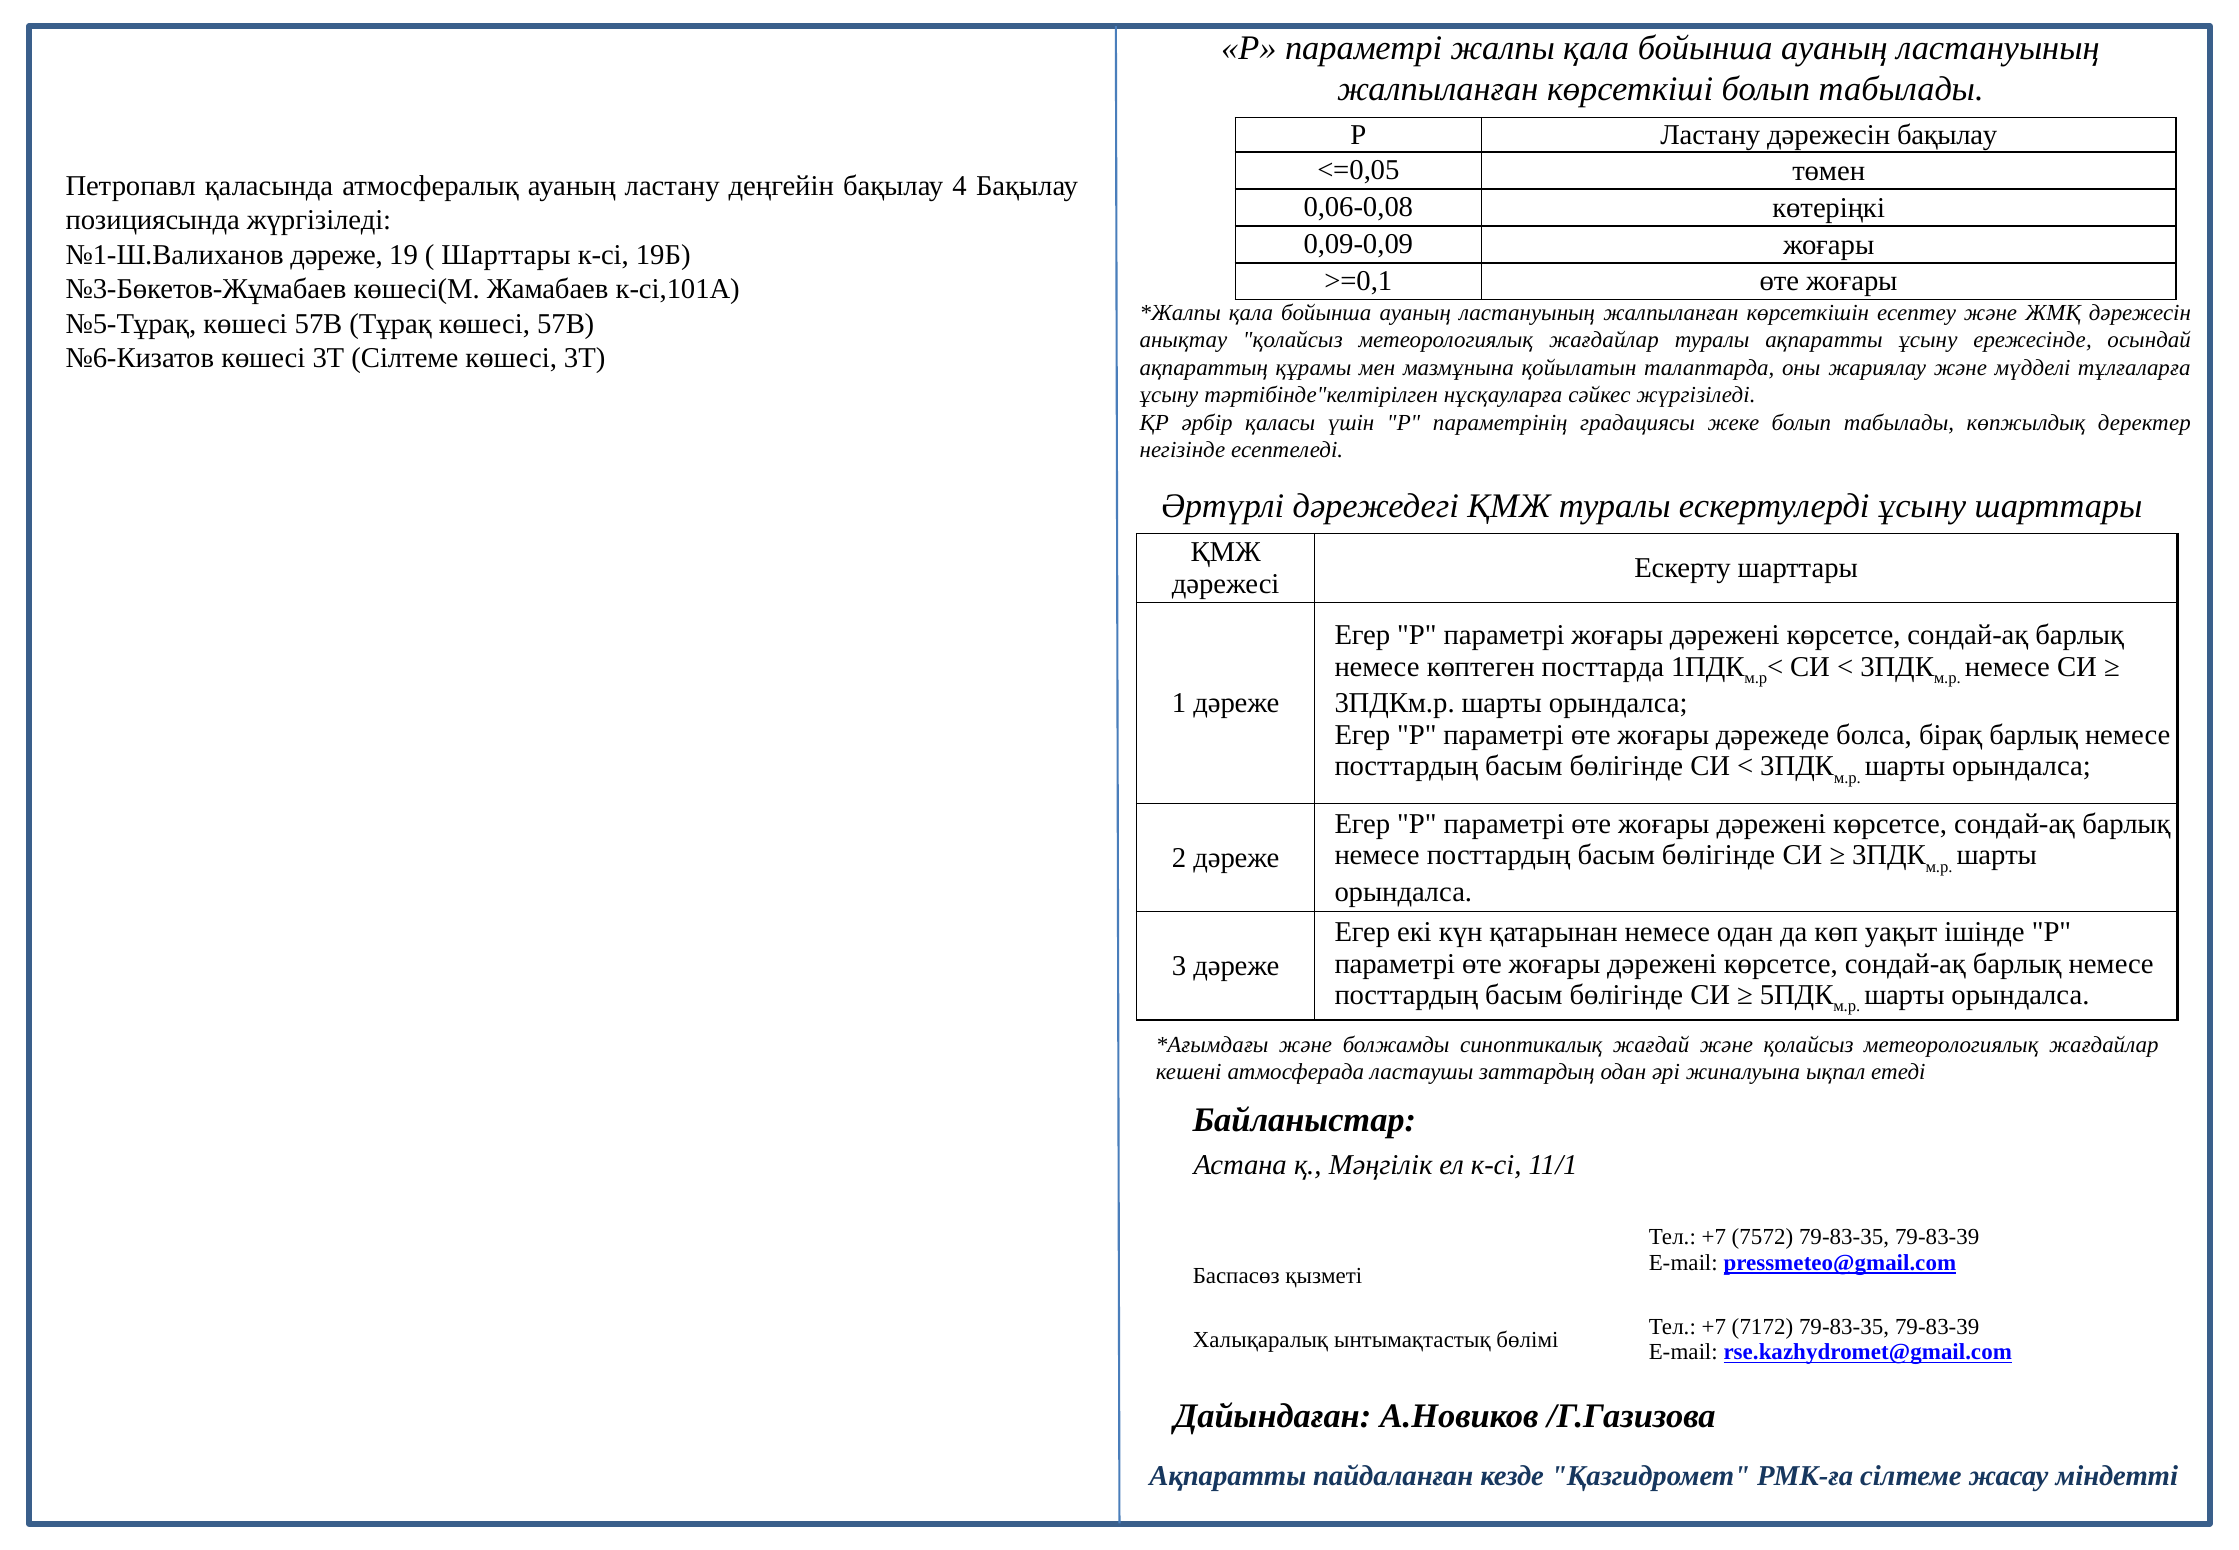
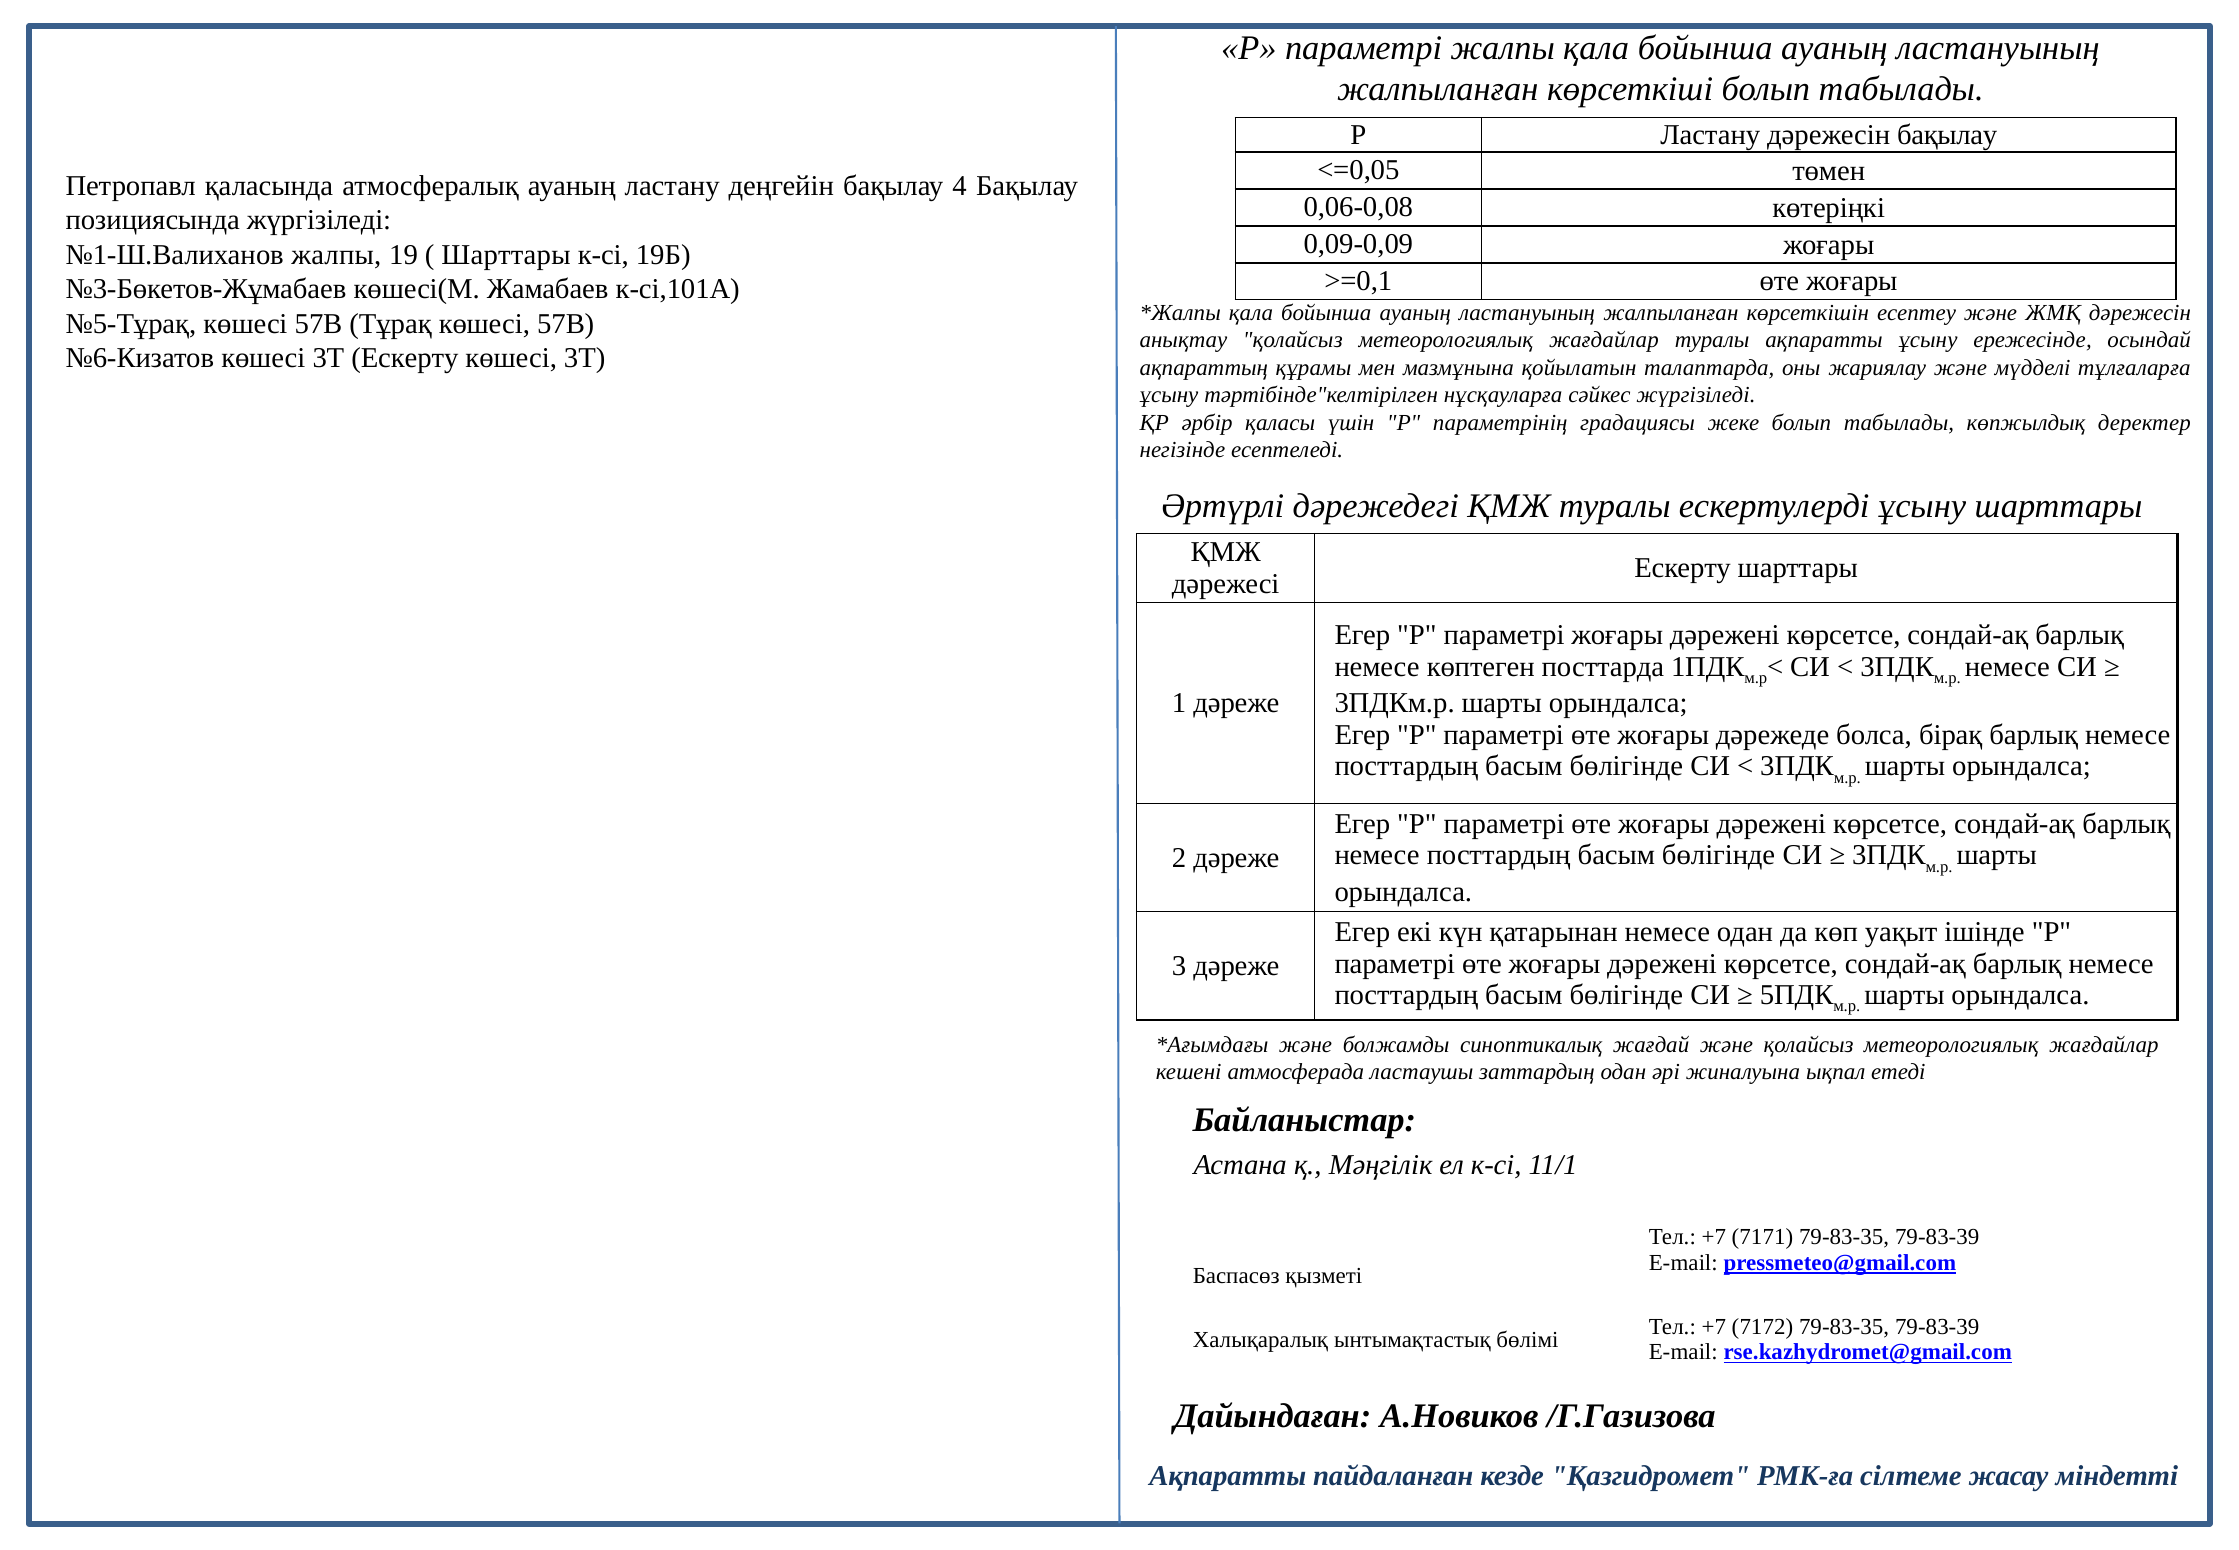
№1-Ш.Валиханов дәреже: дәреже -> жалпы (336, 255)
3Т Сілтеме: Сілтеме -> Ескерту (405, 358)
7572: 7572 -> 7171 (1762, 1237)
